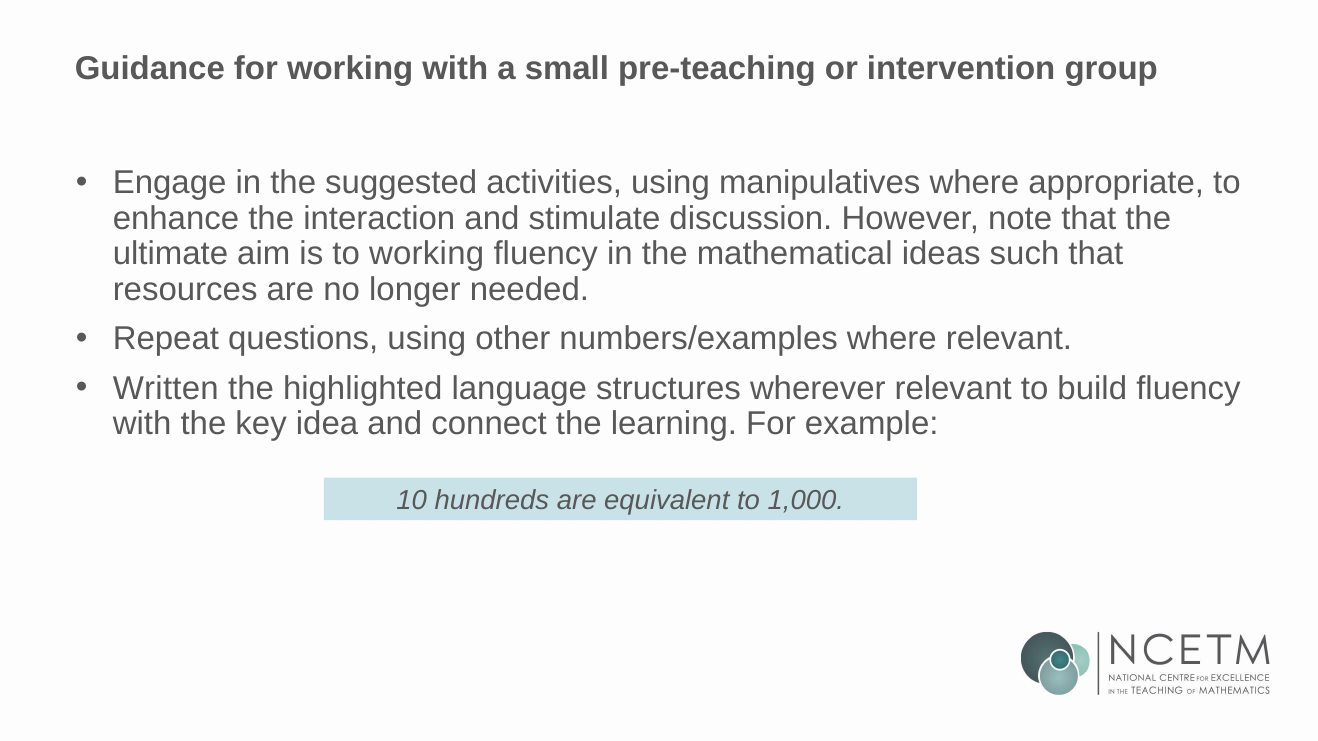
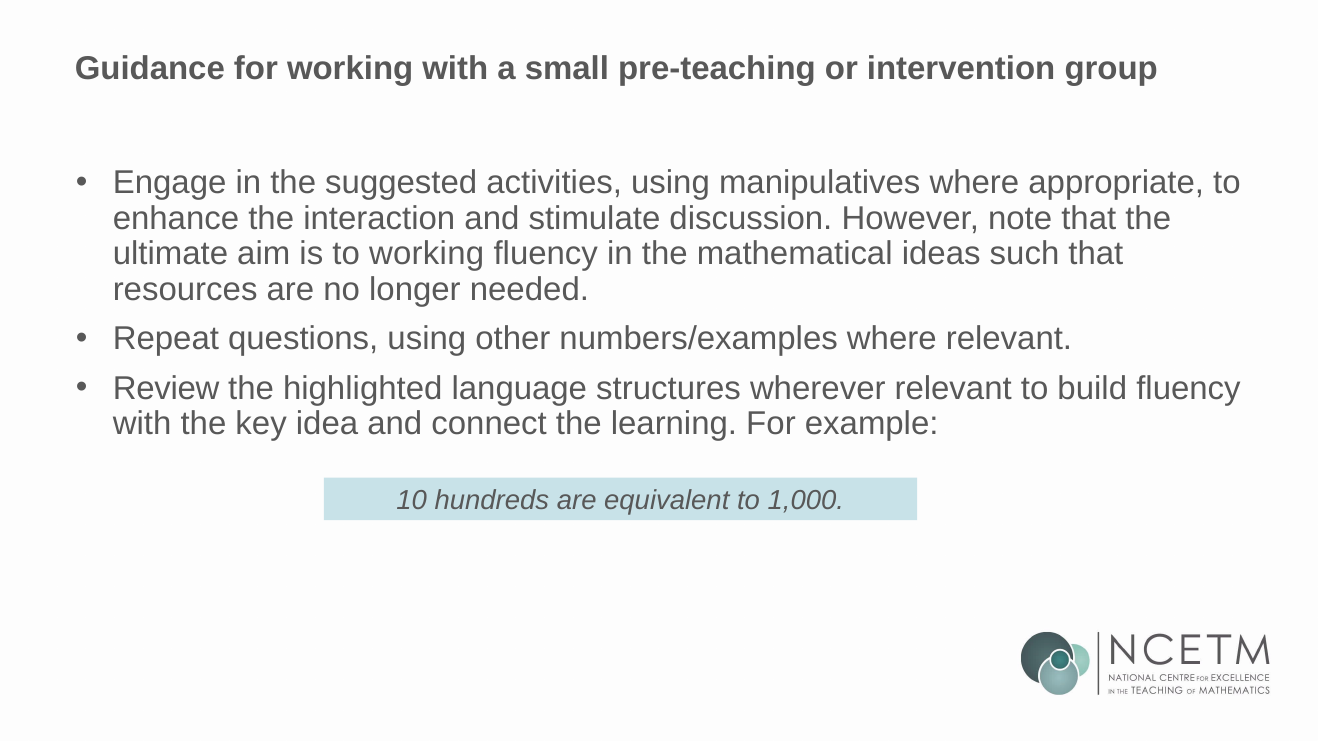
Written: Written -> Review (166, 388)
